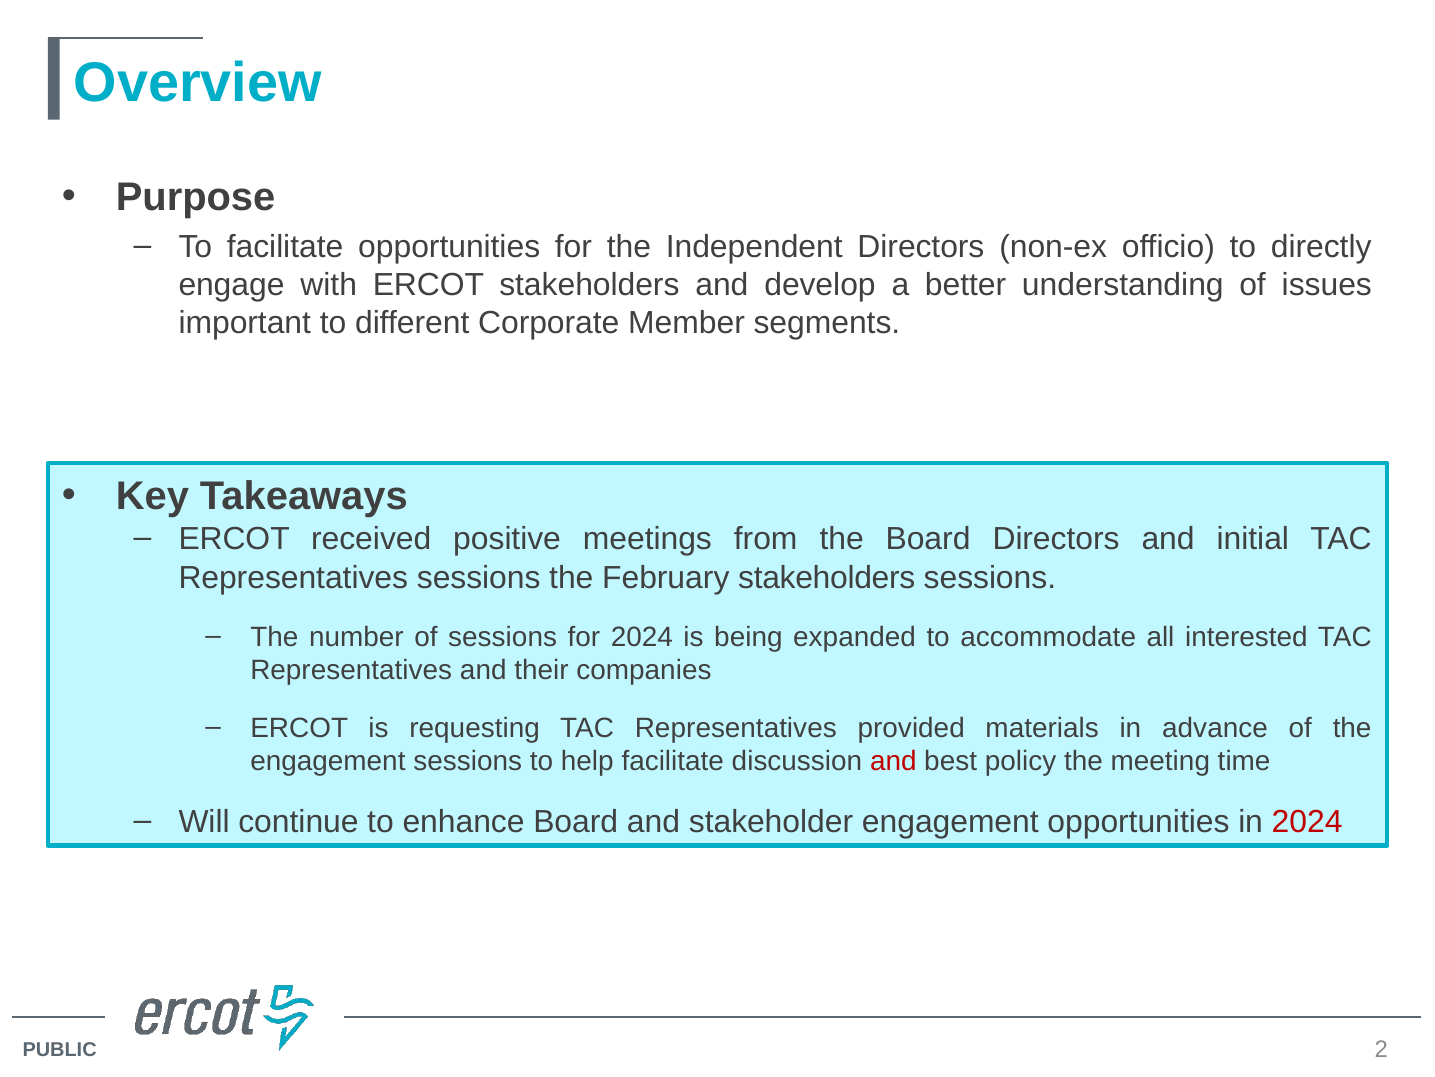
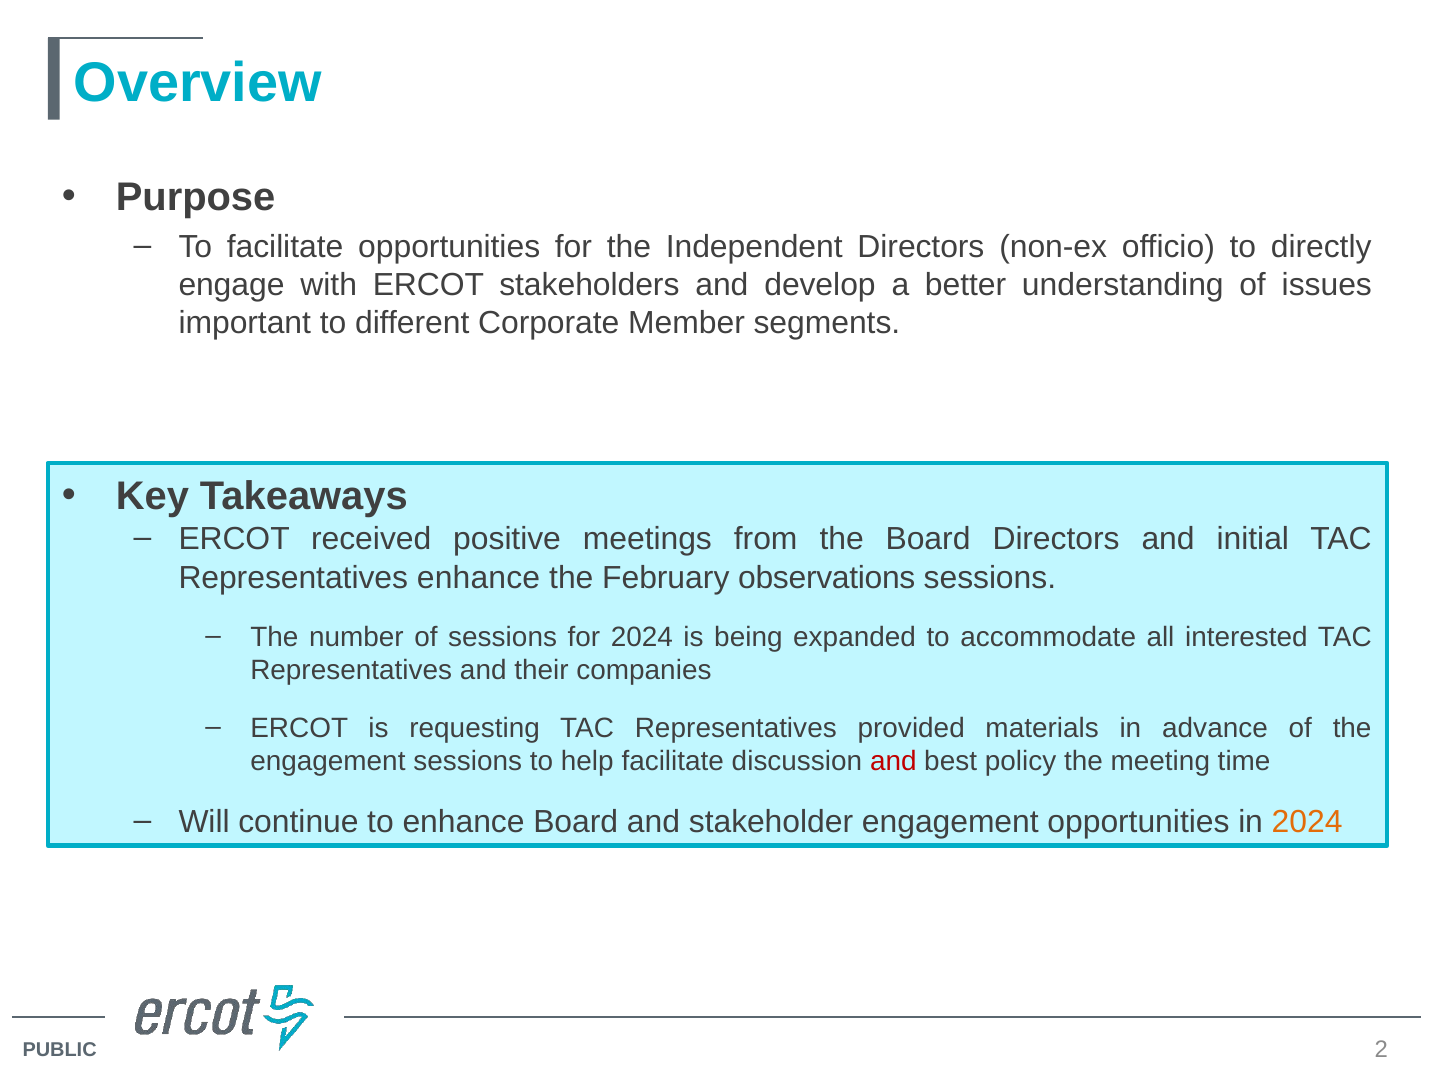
Representatives sessions: sessions -> enhance (479, 577)
February stakeholders: stakeholders -> observations (827, 577)
2024 colour: red -> orange (1307, 821)
